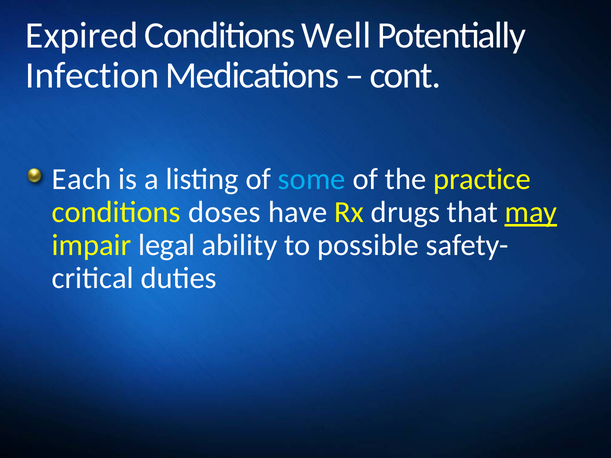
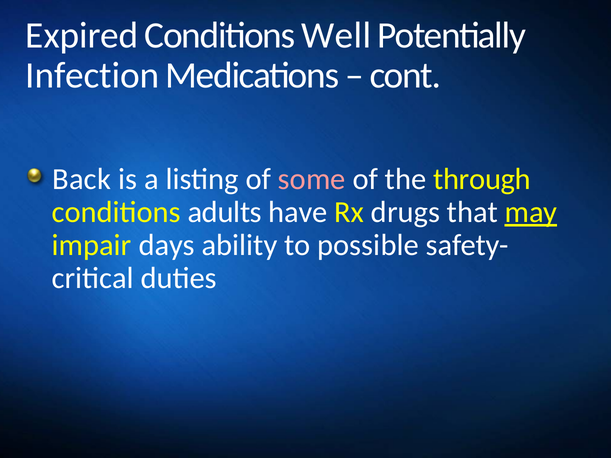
Each: Each -> Back (82, 179)
some colour: light blue -> pink (312, 179)
practice: practice -> through (482, 179)
doses: doses -> adults (225, 212)
legal: legal -> days (167, 245)
